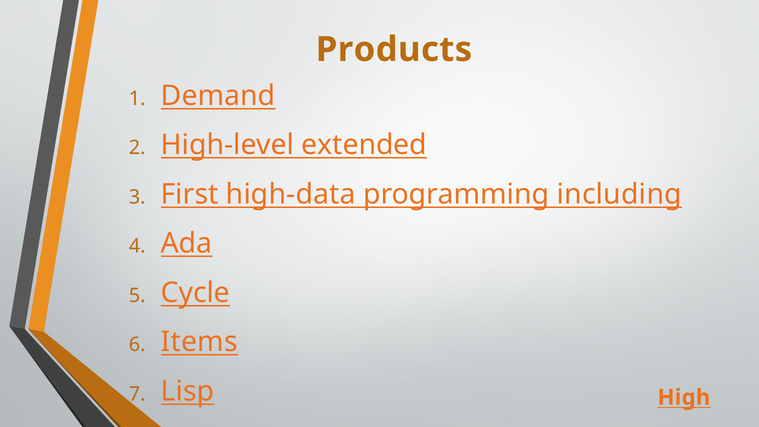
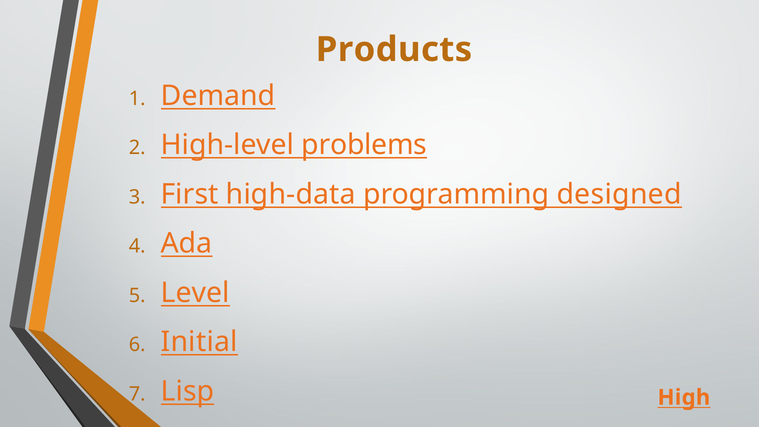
extended: extended -> problems (364, 145)
including: including -> designed (619, 194)
Cycle: Cycle -> Level (195, 293)
Items: Items -> Initial (199, 342)
